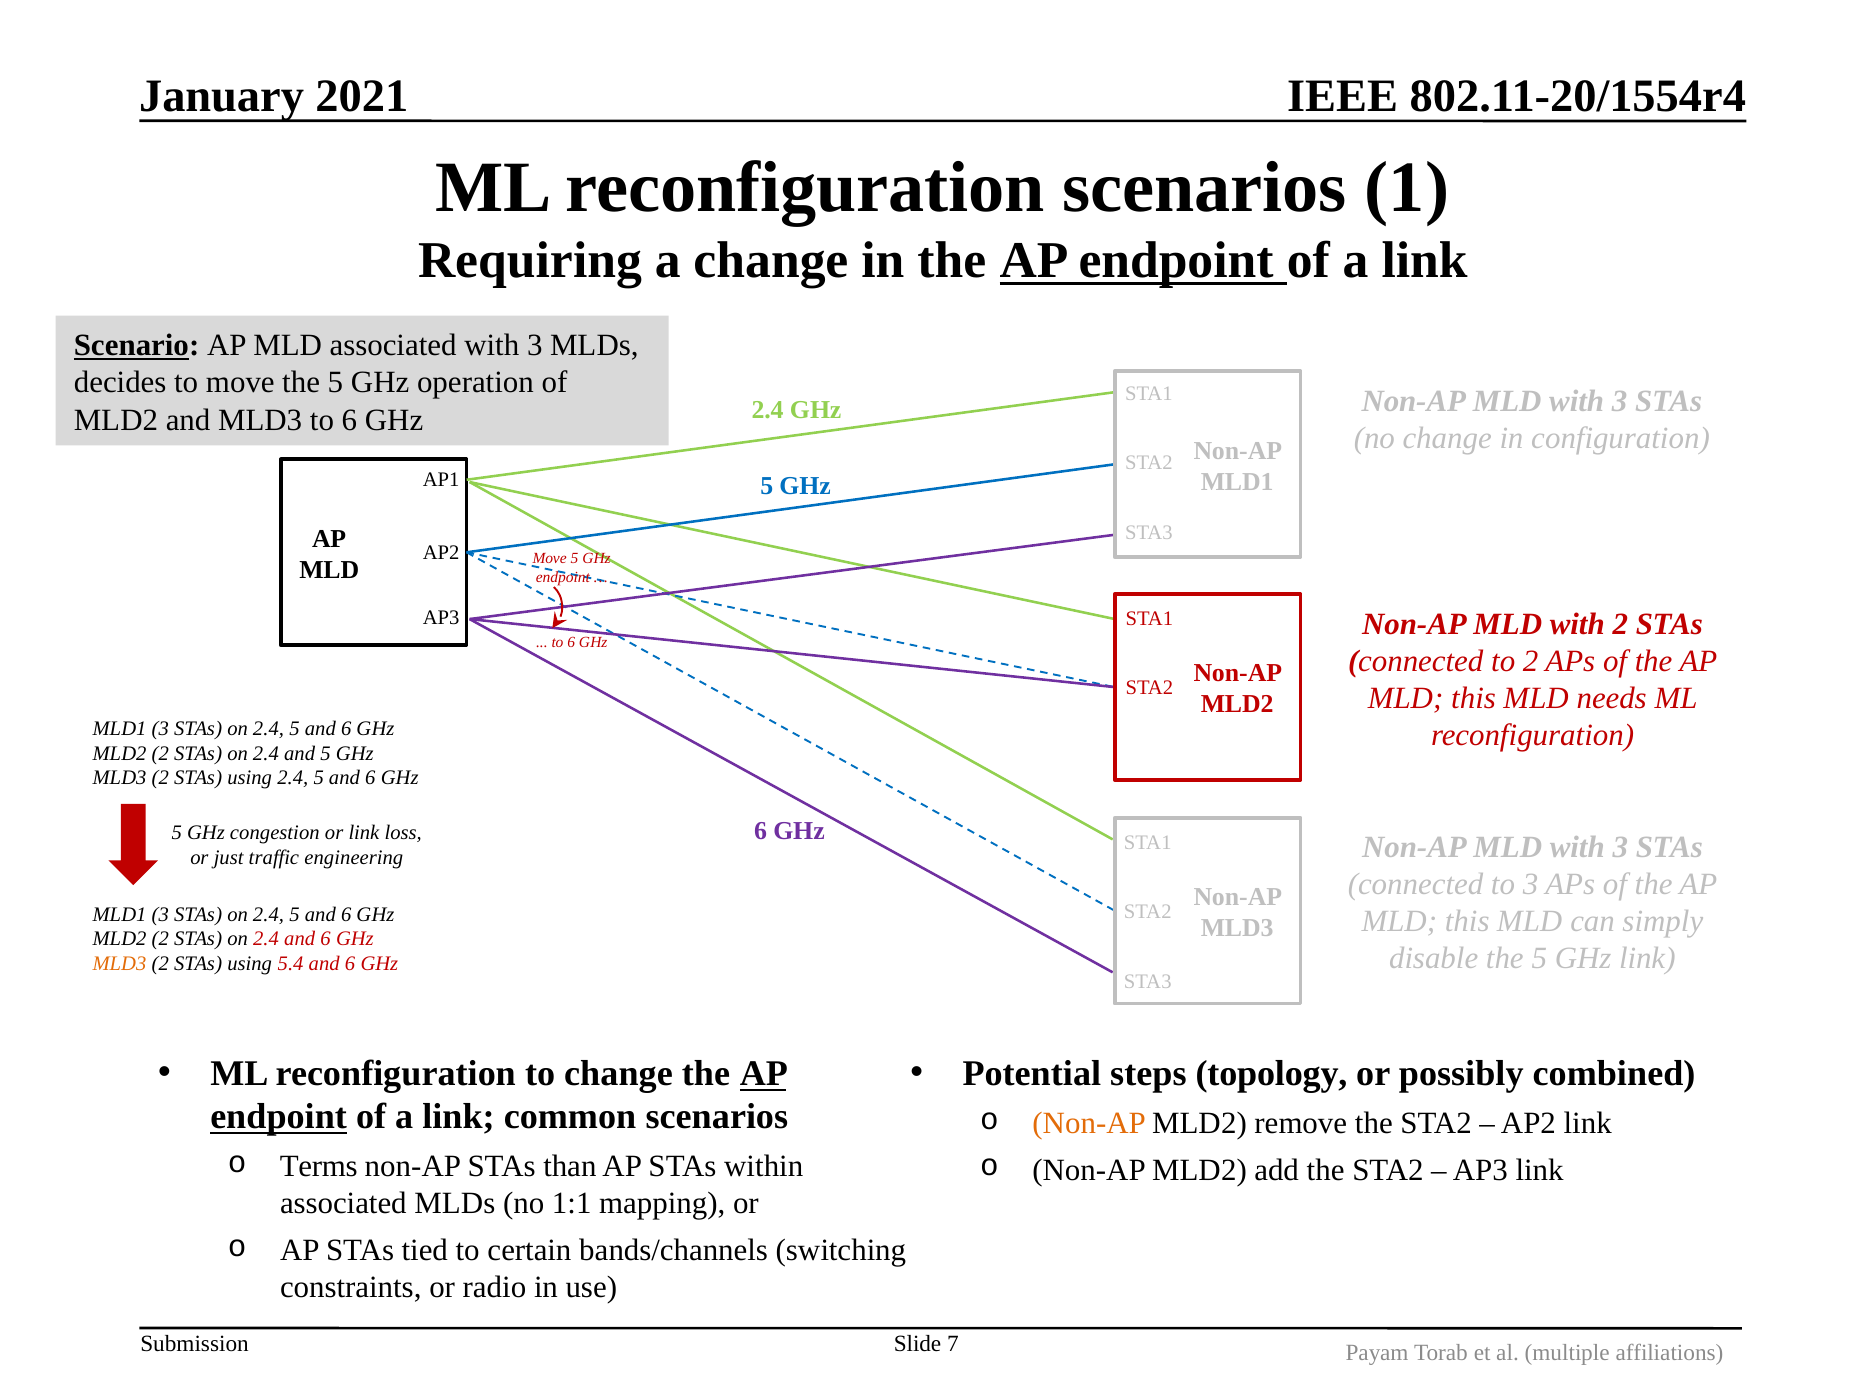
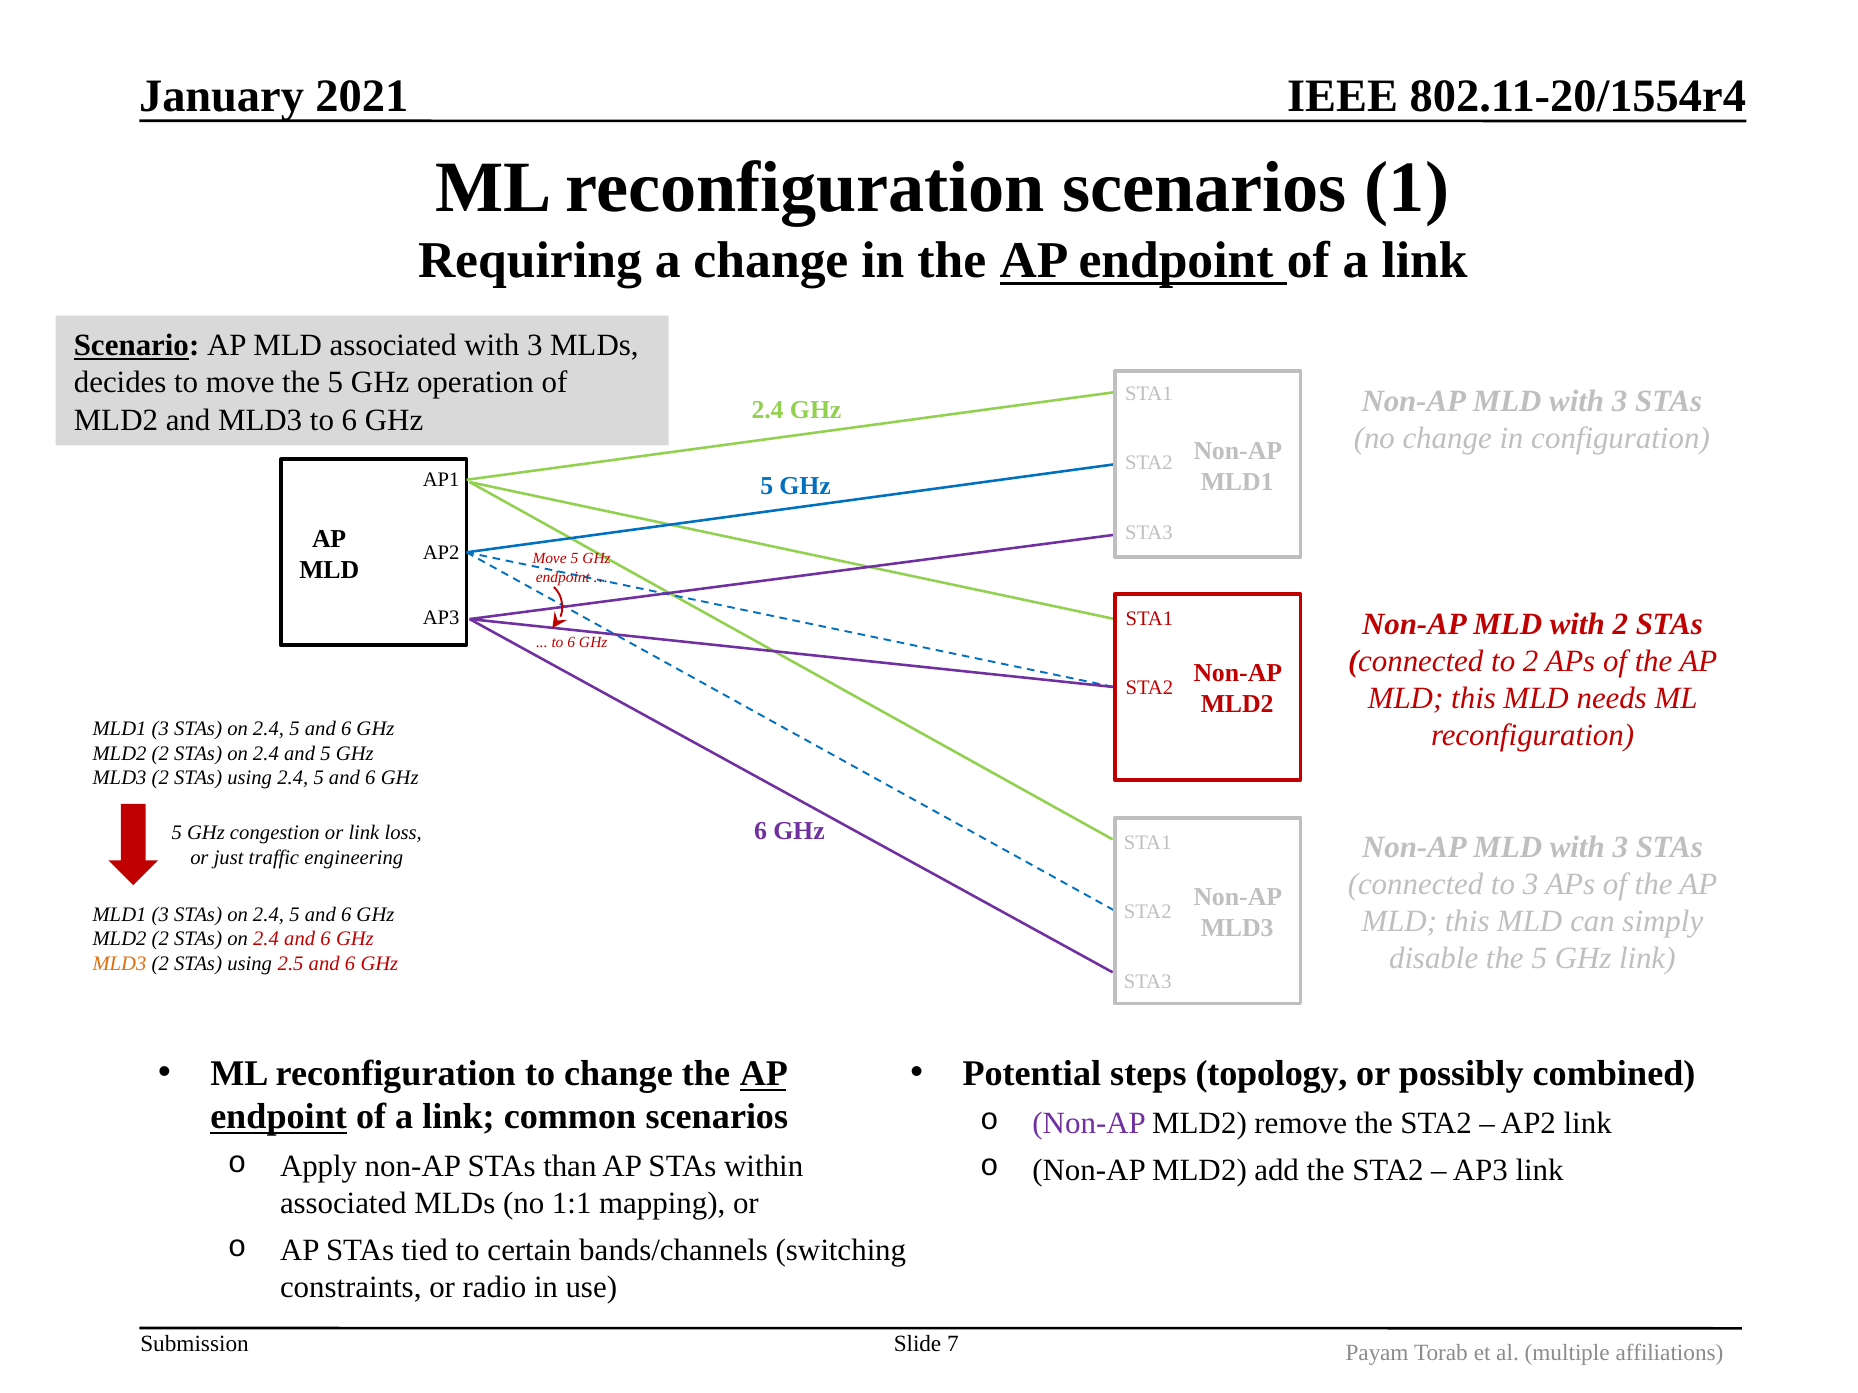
5.4: 5.4 -> 2.5 (291, 964)
Non-AP colour: orange -> purple (1089, 1124)
Terms: Terms -> Apply (319, 1167)
